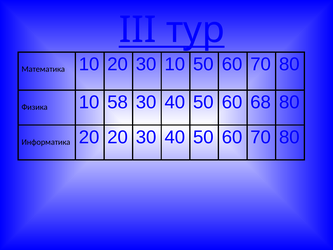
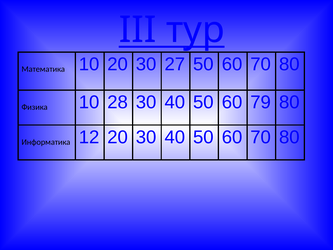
30 10: 10 -> 27 (175, 64)
58: 58 -> 28 (118, 102)
68: 68 -> 79 (261, 102)
Информатика 20: 20 -> 12 (89, 137)
